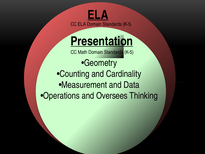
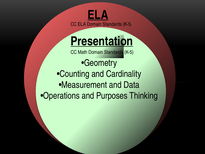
Oversees: Oversees -> Purposes (112, 96)
